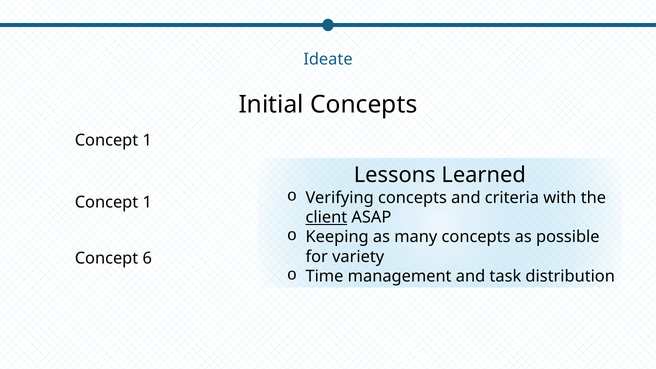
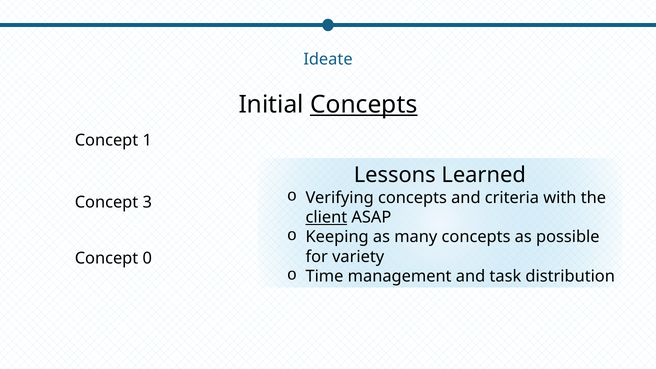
Concepts underline: none -> present (364, 105)
1: 1 -> 3 (147, 202)
6: 6 -> 0 (147, 258)
